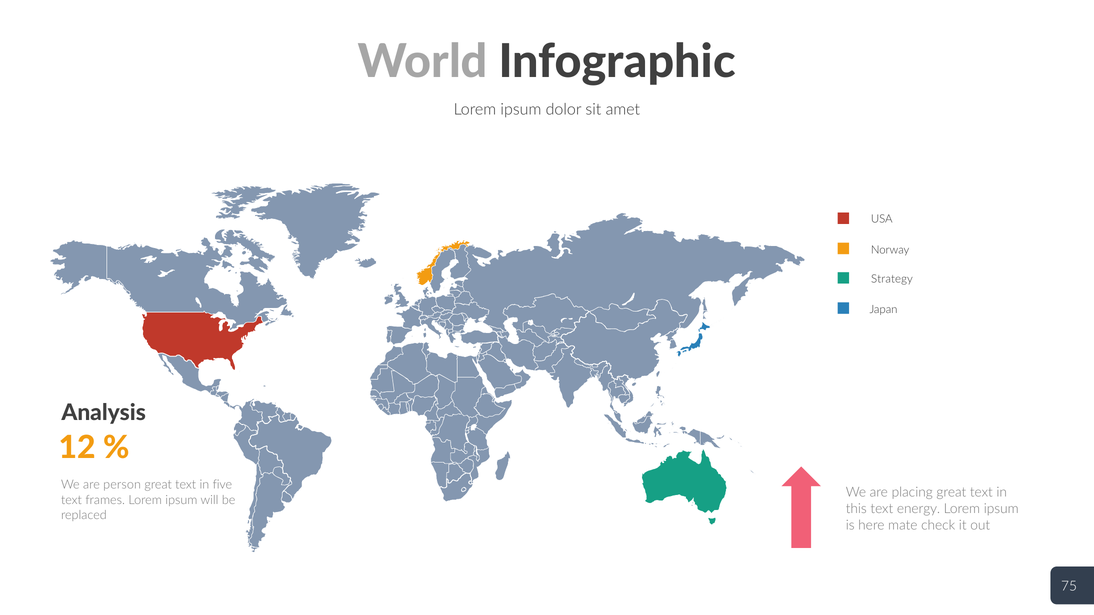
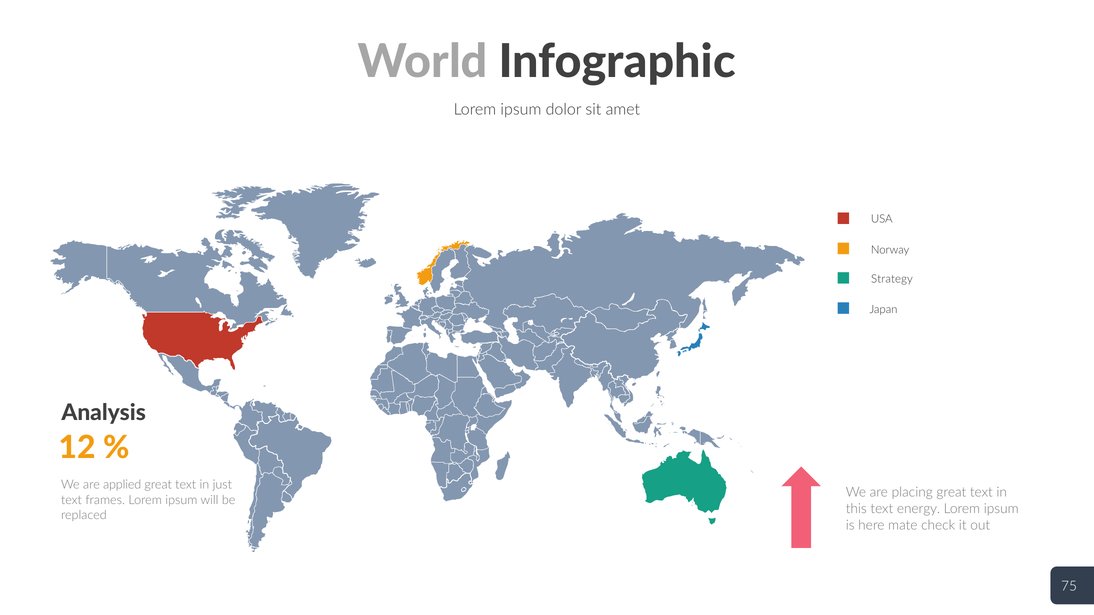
person: person -> applied (122, 485)
five: five -> just (222, 485)
